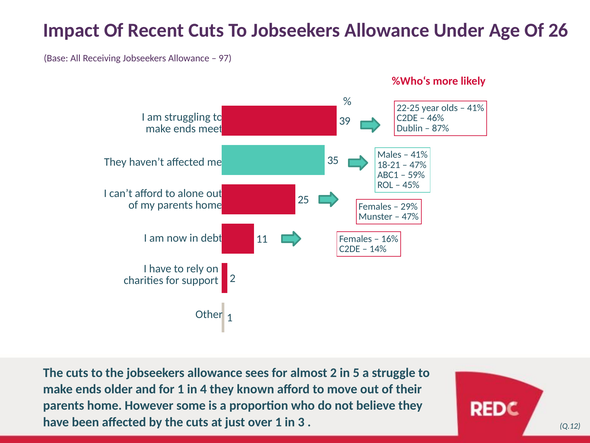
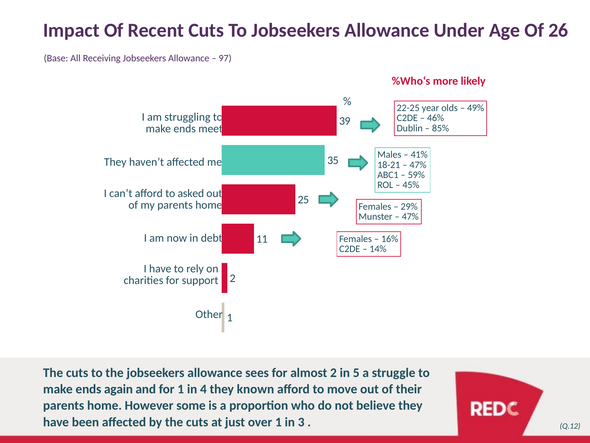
41%: 41% -> 49% (476, 108)
87%: 87% -> 85% (441, 128)
alone: alone -> asked (191, 193)
older: older -> again (118, 389)
